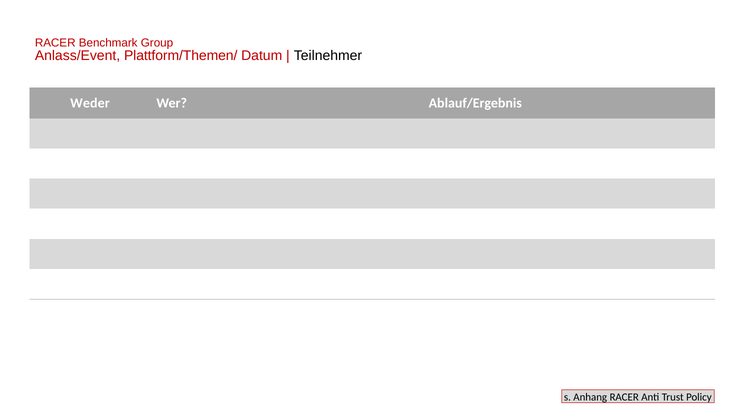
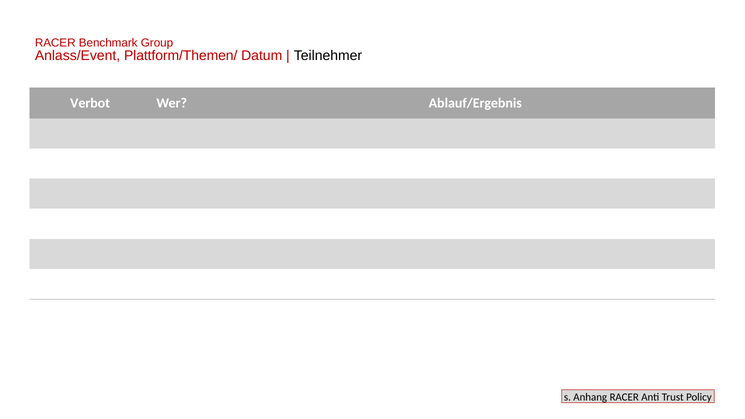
Weder: Weder -> Verbot (90, 103)
